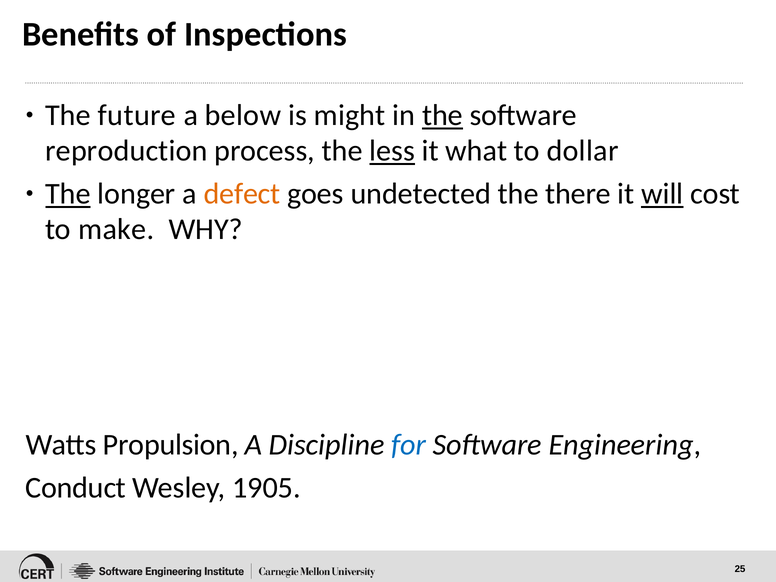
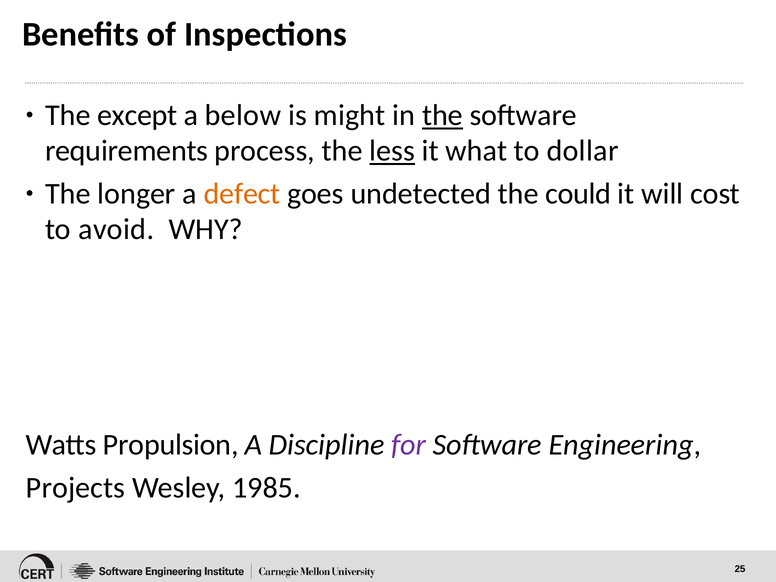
future: future -> except (137, 115)
reproduction: reproduction -> requirements (127, 151)
The underline: present -> none (68, 194)
there: there -> could (578, 194)
will underline: present -> none (662, 194)
make: make -> avoid (116, 229)
for colour: blue -> purple (409, 445)
Conduct: Conduct -> Projects (76, 488)
1905: 1905 -> 1985 (266, 488)
